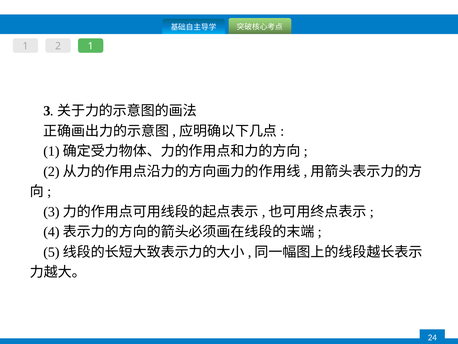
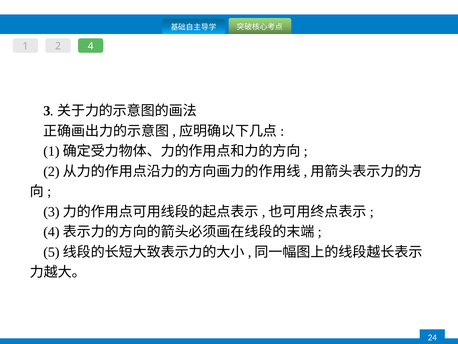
2 1: 1 -> 4 (91, 46)
